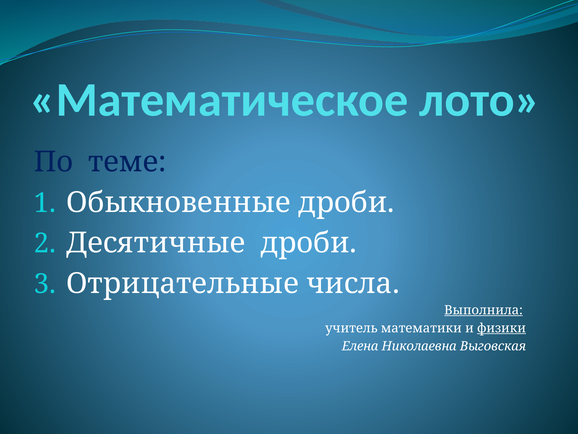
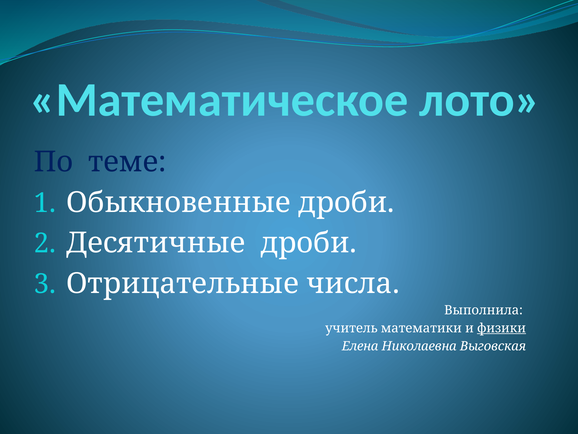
Выполнила underline: present -> none (483, 310)
